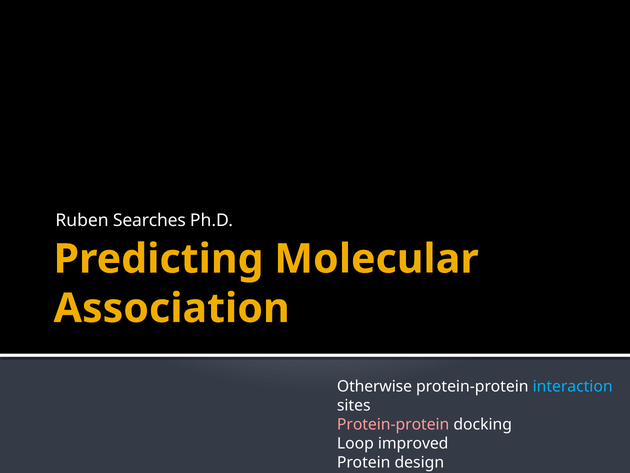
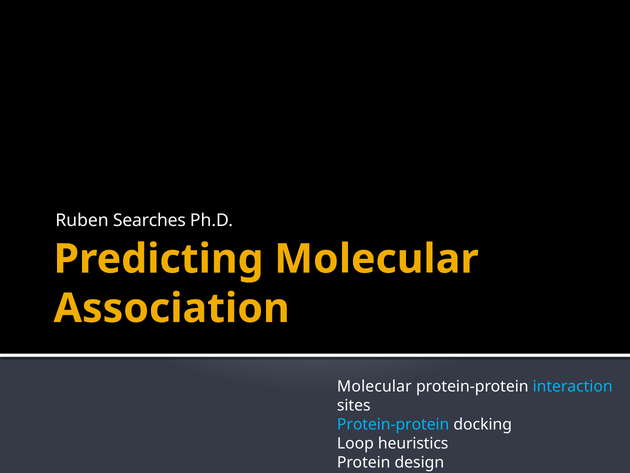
Otherwise: Otherwise -> Molecular (374, 386)
Protein-protein colour: pink -> light blue (393, 424)
improved: improved -> heuristics (413, 443)
